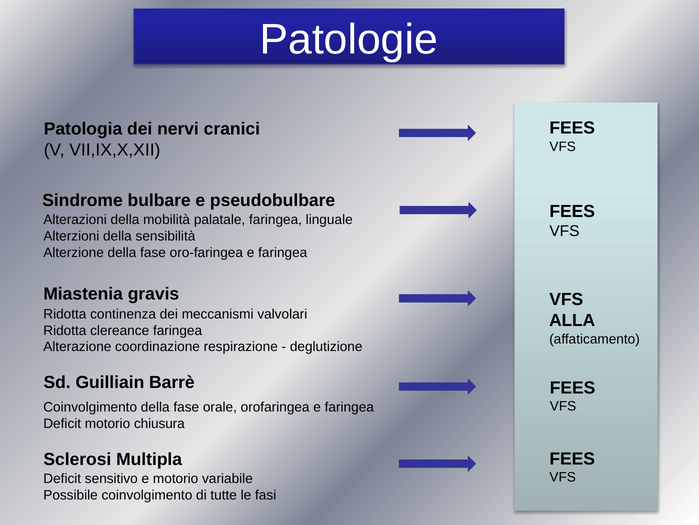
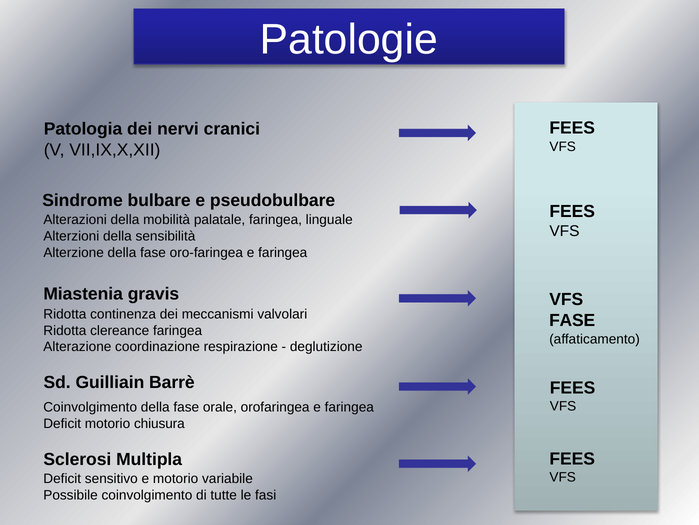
ALLA: ALLA -> FASE (572, 320)
